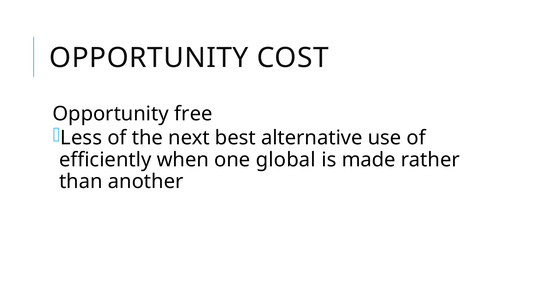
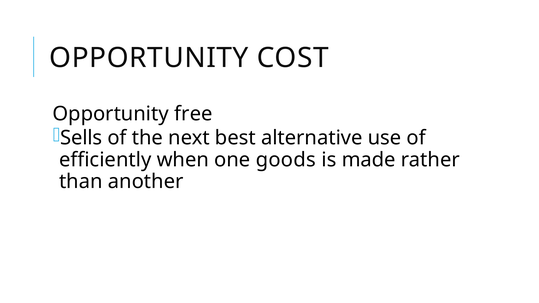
Less: Less -> Sells (81, 138)
global: global -> goods (286, 160)
